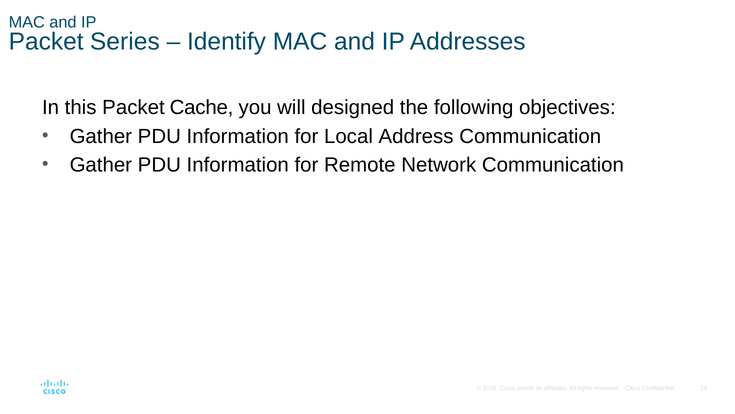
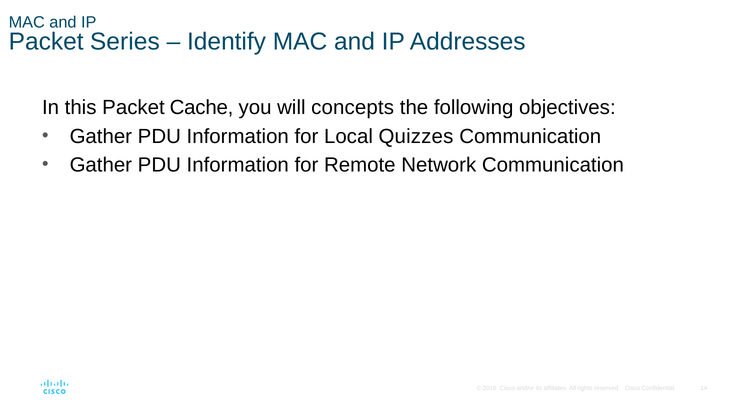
designed: designed -> concepts (353, 108)
Address: Address -> Quizzes (416, 136)
